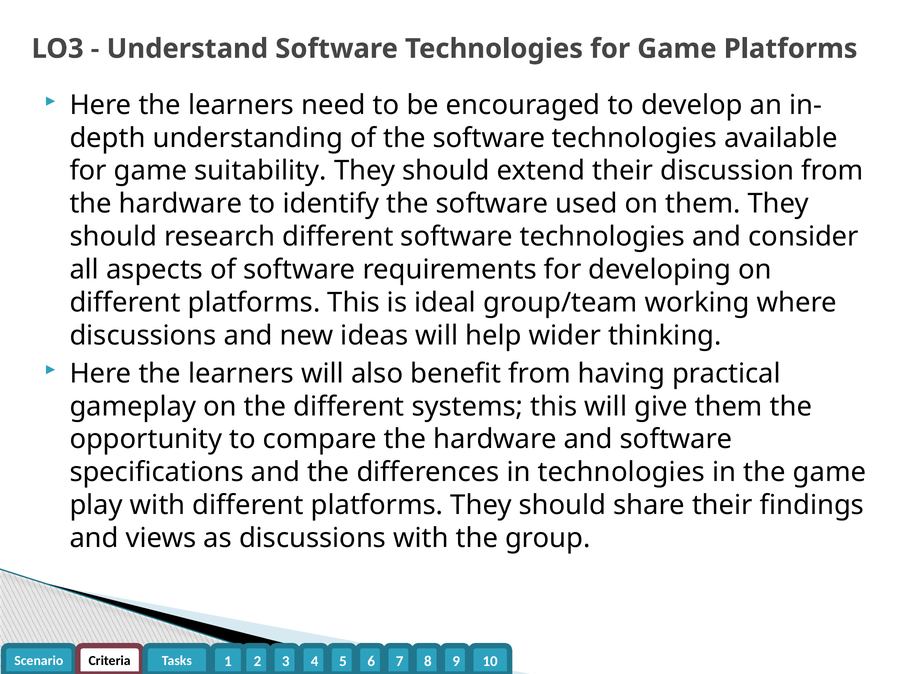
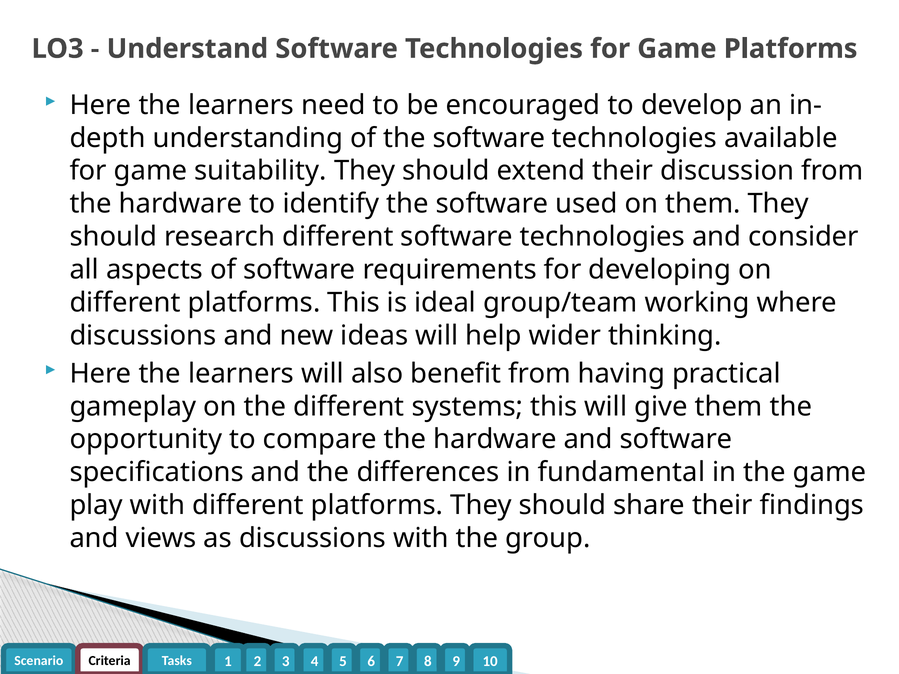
in technologies: technologies -> fundamental (621, 473)
